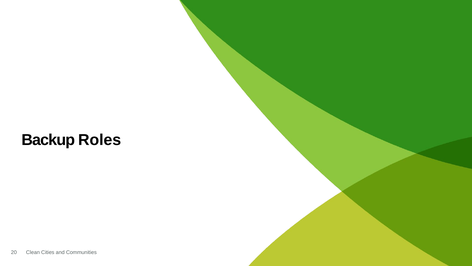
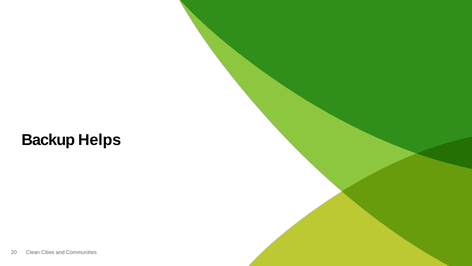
Roles: Roles -> Helps (100, 140)
